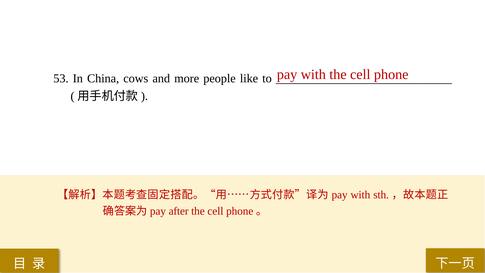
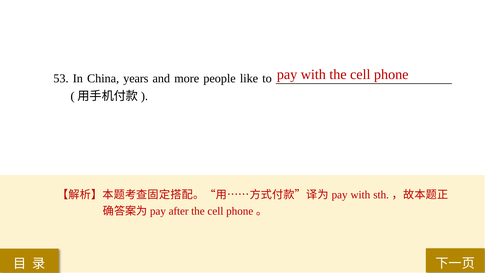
cows: cows -> years (136, 79)
